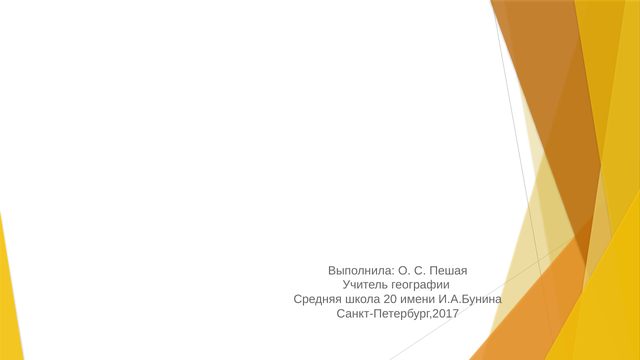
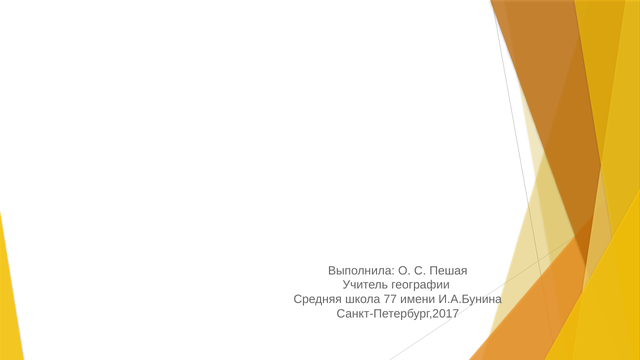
20: 20 -> 77 (390, 299)
